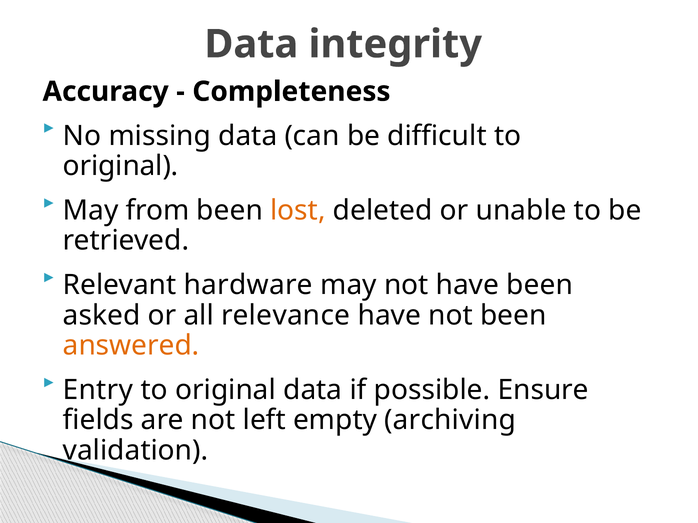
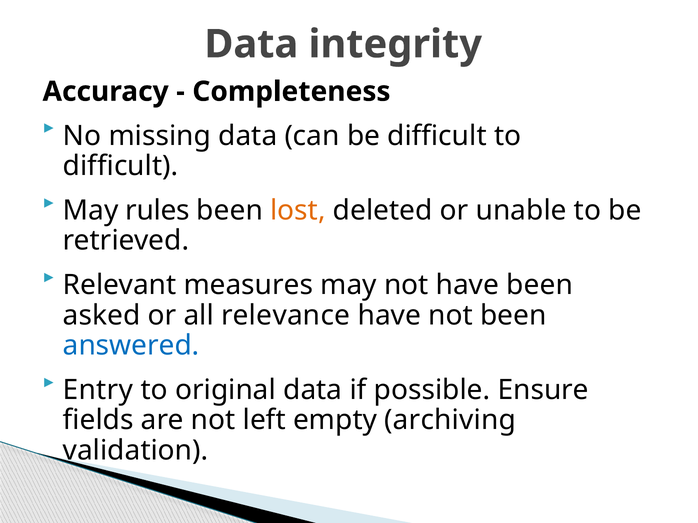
original: original -> difficult (121, 166)
from: from -> rules (158, 211)
hardware: hardware -> measures (248, 285)
answered colour: orange -> blue (131, 346)
